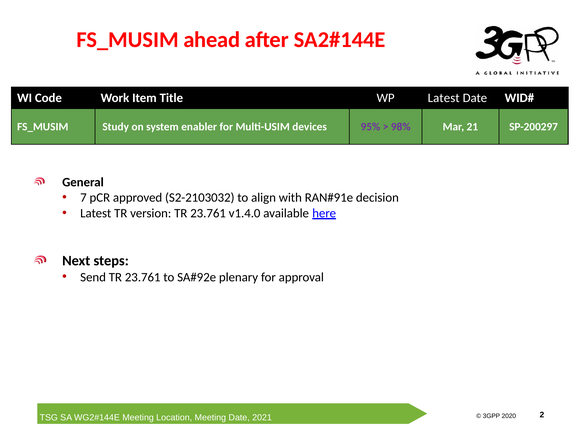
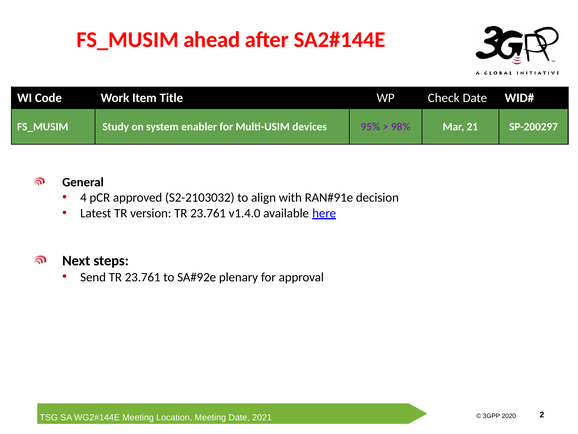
WP Latest: Latest -> Check (444, 98)
7: 7 -> 4 (83, 198)
